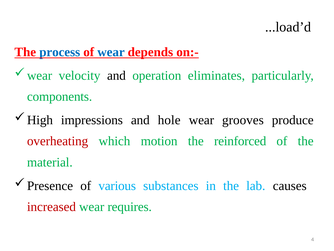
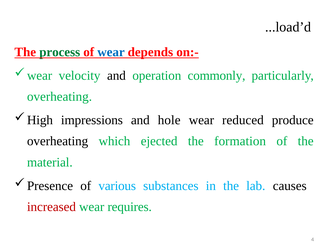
process colour: blue -> green (60, 52)
eliminates: eliminates -> commonly (217, 75)
components: components -> overheating (60, 96)
grooves: grooves -> reduced (243, 120)
overheating colour: red -> black (58, 141)
motion: motion -> ejected (159, 141)
reinforced: reinforced -> formation (240, 141)
